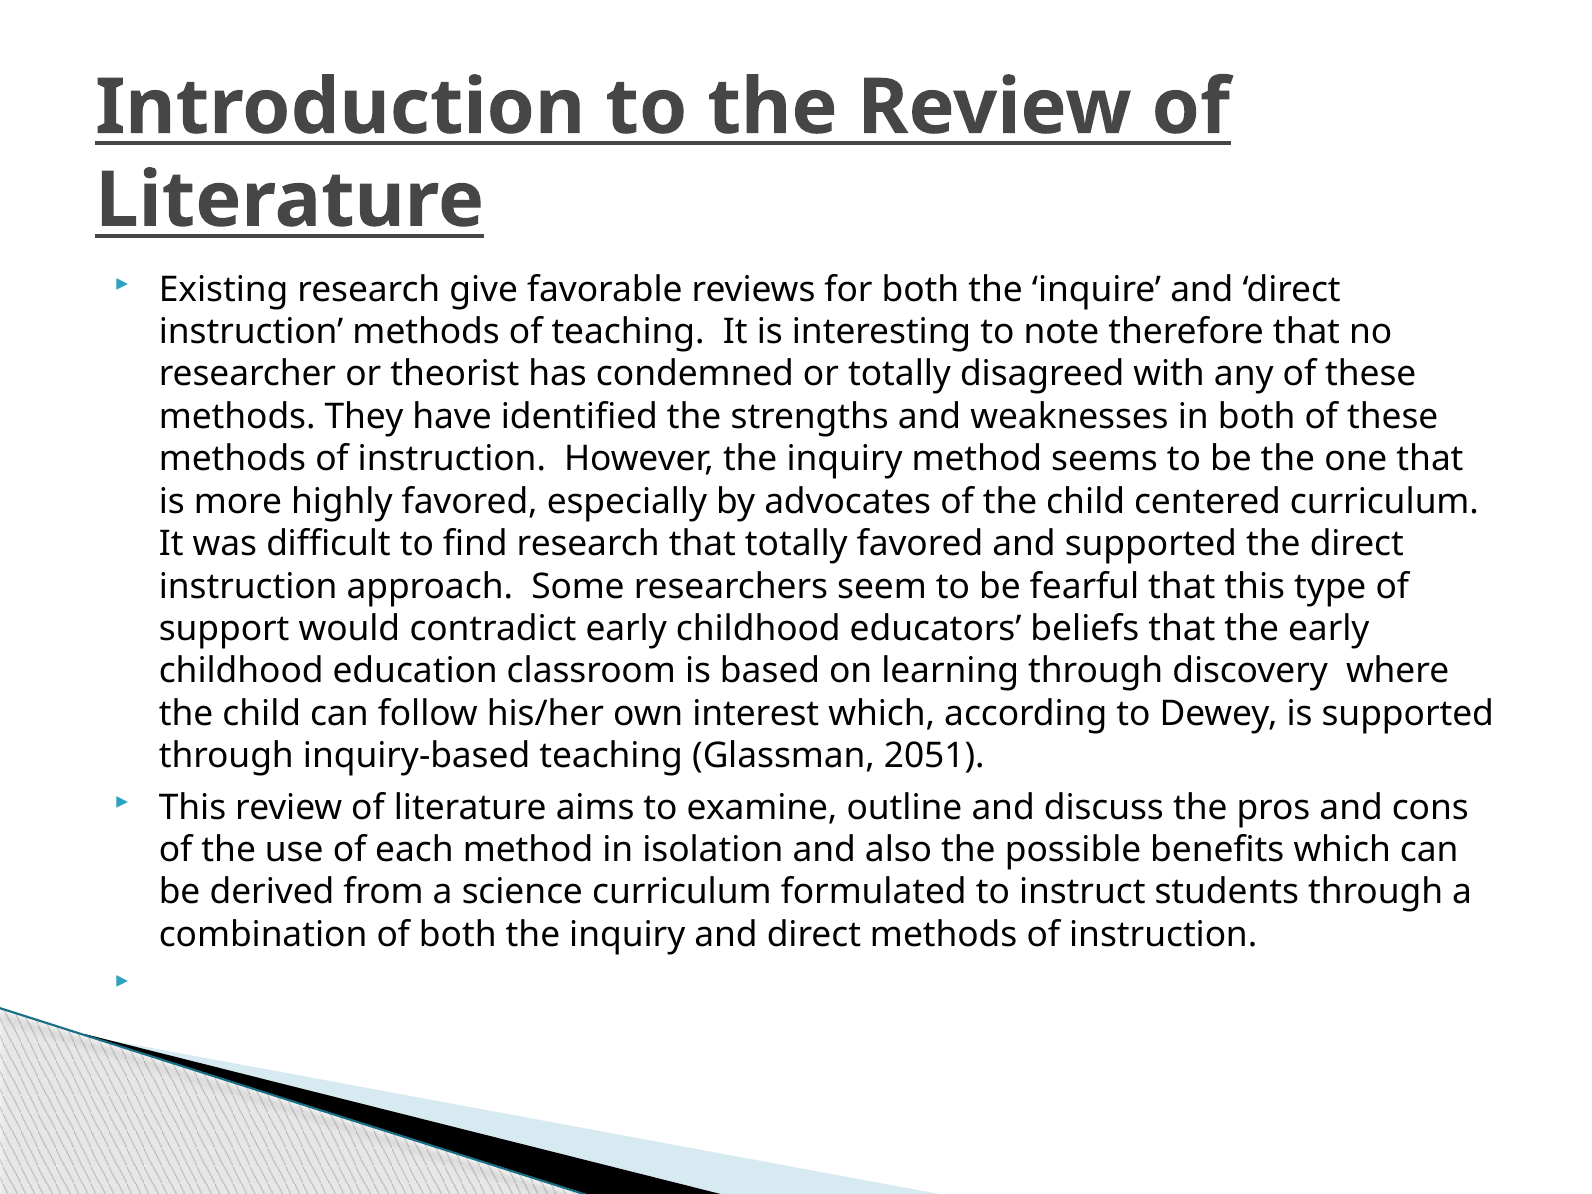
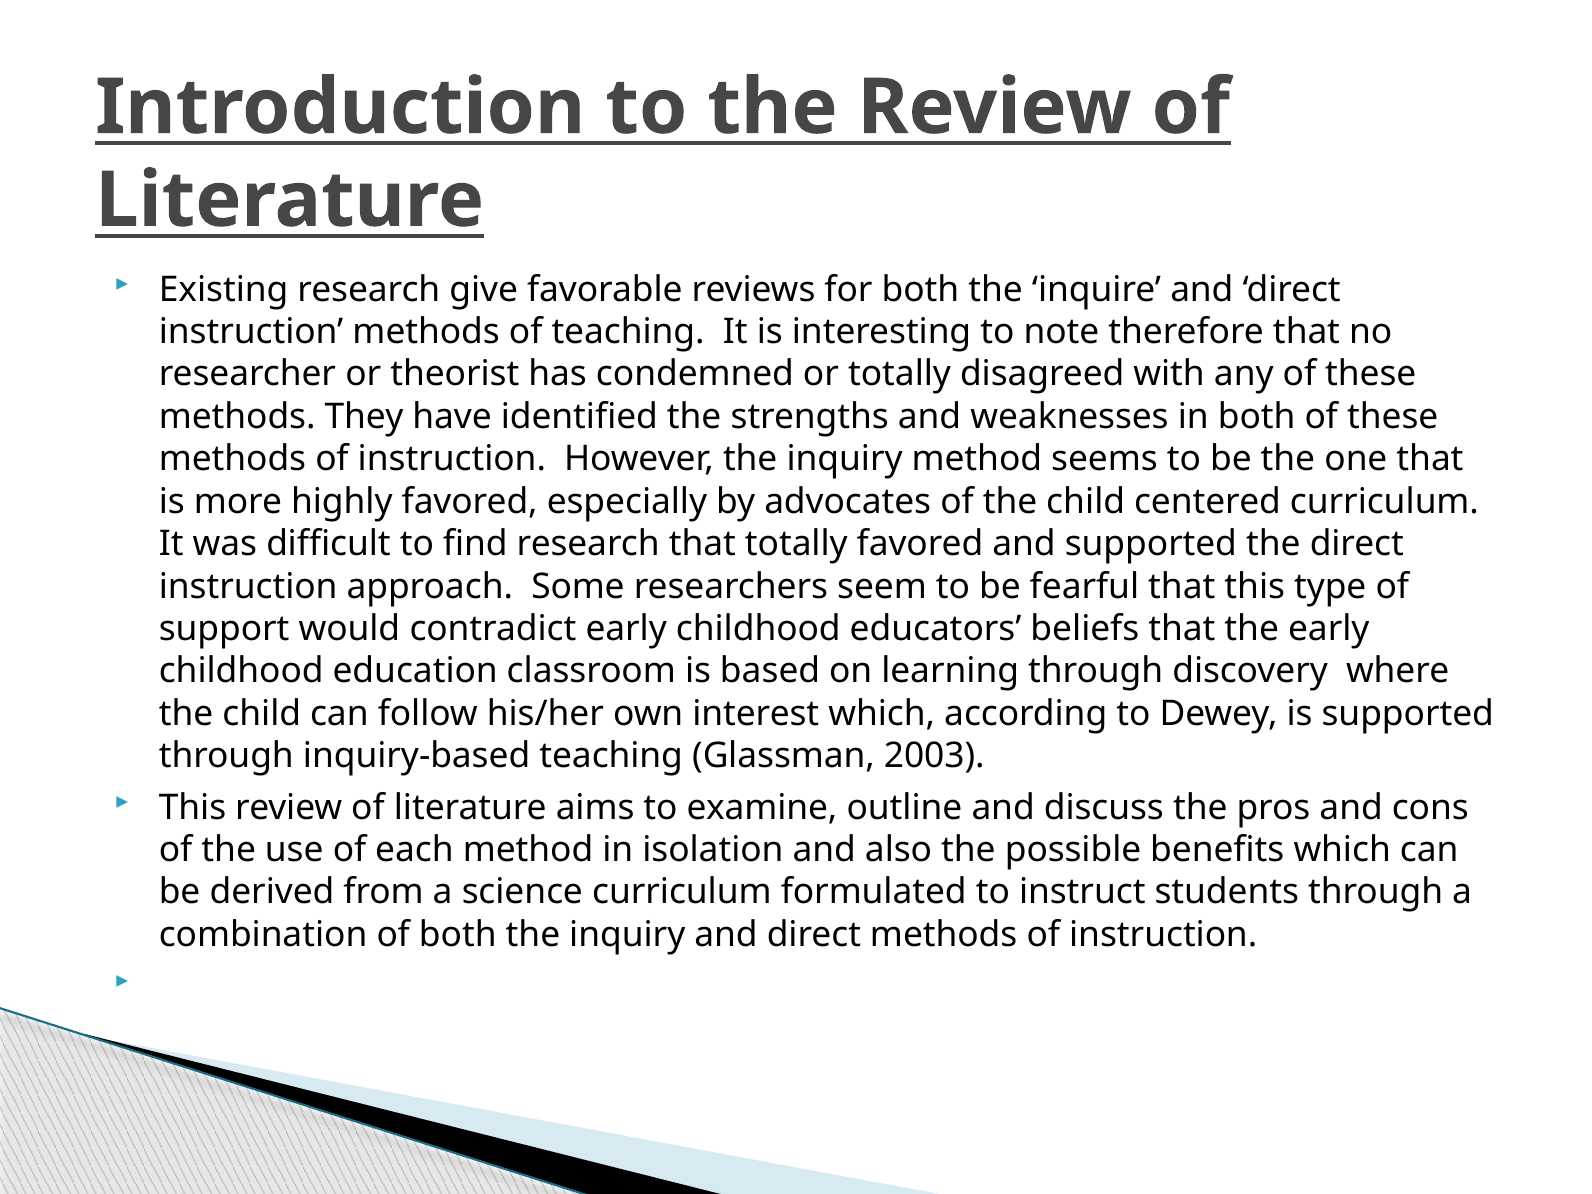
2051: 2051 -> 2003 (934, 756)
